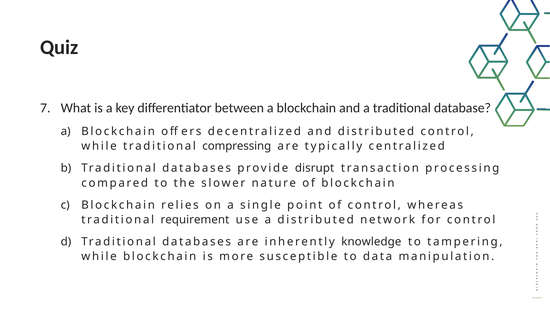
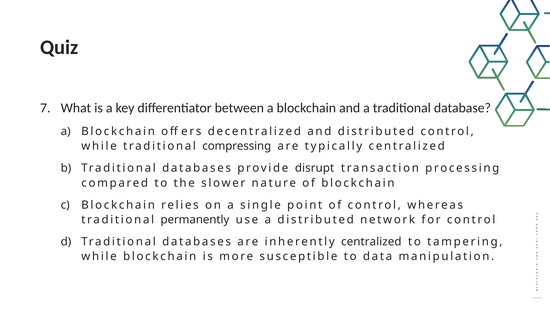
requirement: requirement -> permanently (195, 220)
inherently knowledge: knowledge -> centralized (371, 242)
